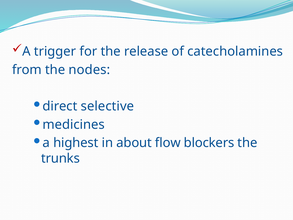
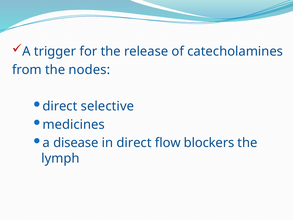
highest: highest -> disease (76, 143)
in about: about -> direct (134, 143)
trunks: trunks -> lymph (60, 158)
